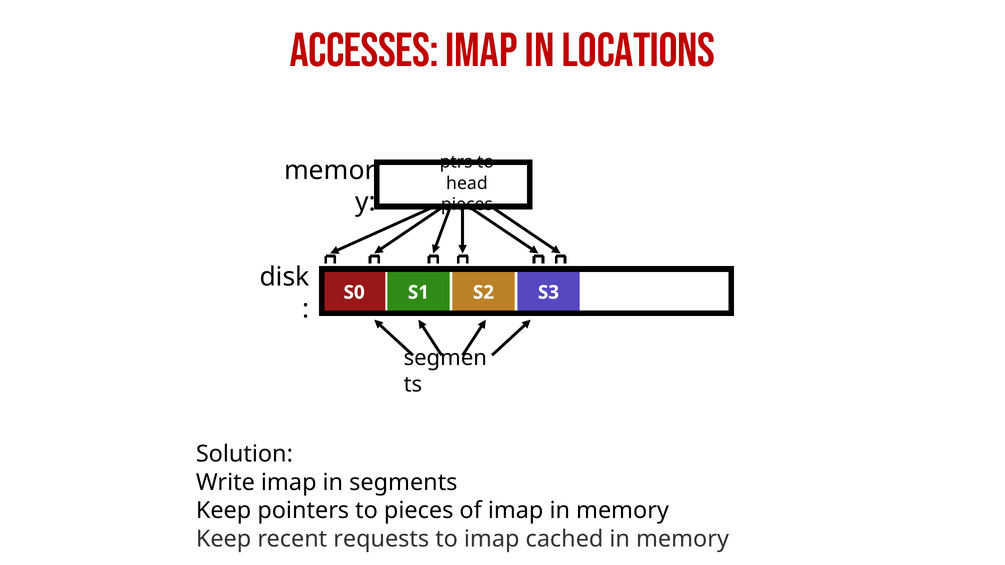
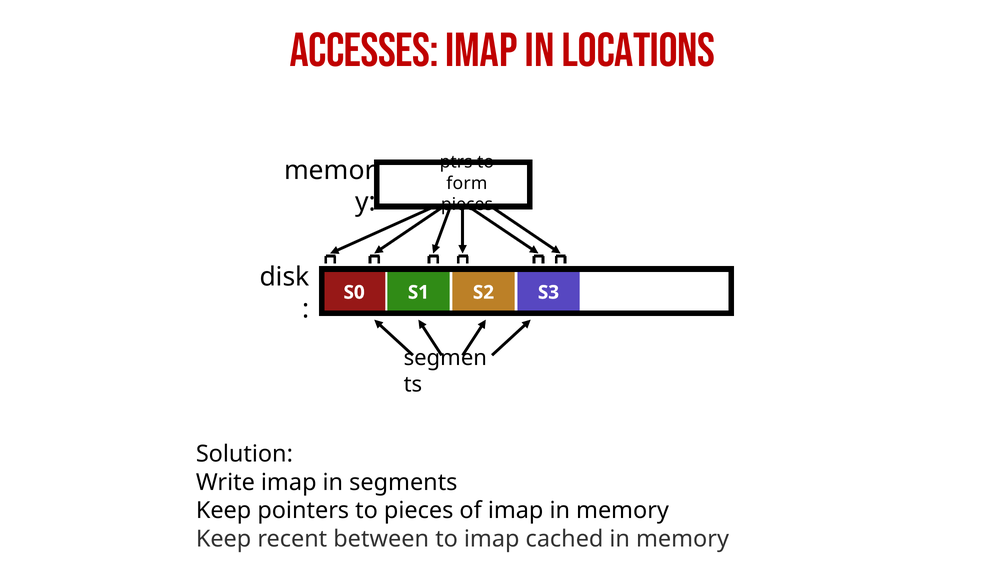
head: head -> form (467, 183)
requests: requests -> between (381, 539)
